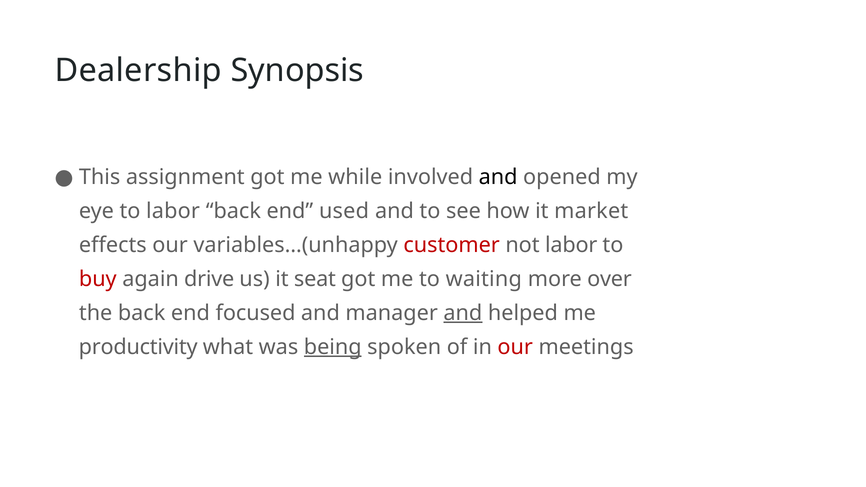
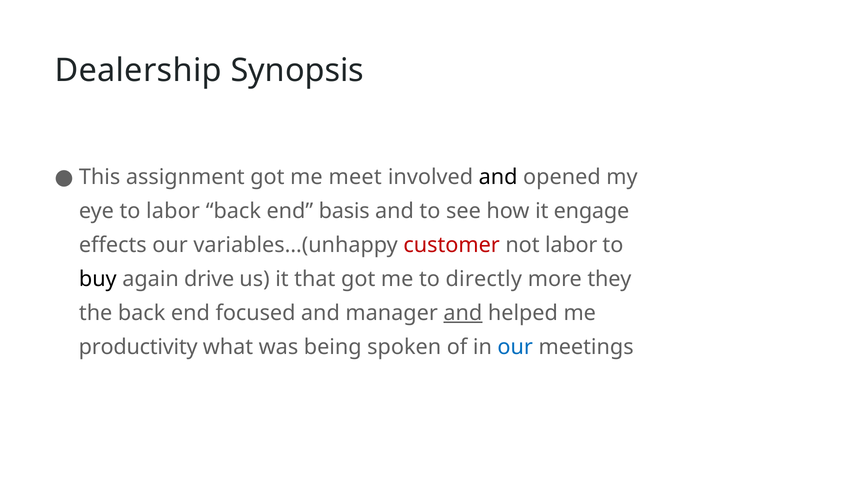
while: while -> meet (355, 177)
used: used -> basis (344, 211)
market: market -> engage (591, 211)
buy colour: red -> black (98, 279)
seat: seat -> that (315, 279)
waiting: waiting -> directly (484, 279)
over: over -> they (609, 279)
being underline: present -> none (333, 347)
our colour: red -> blue (515, 347)
